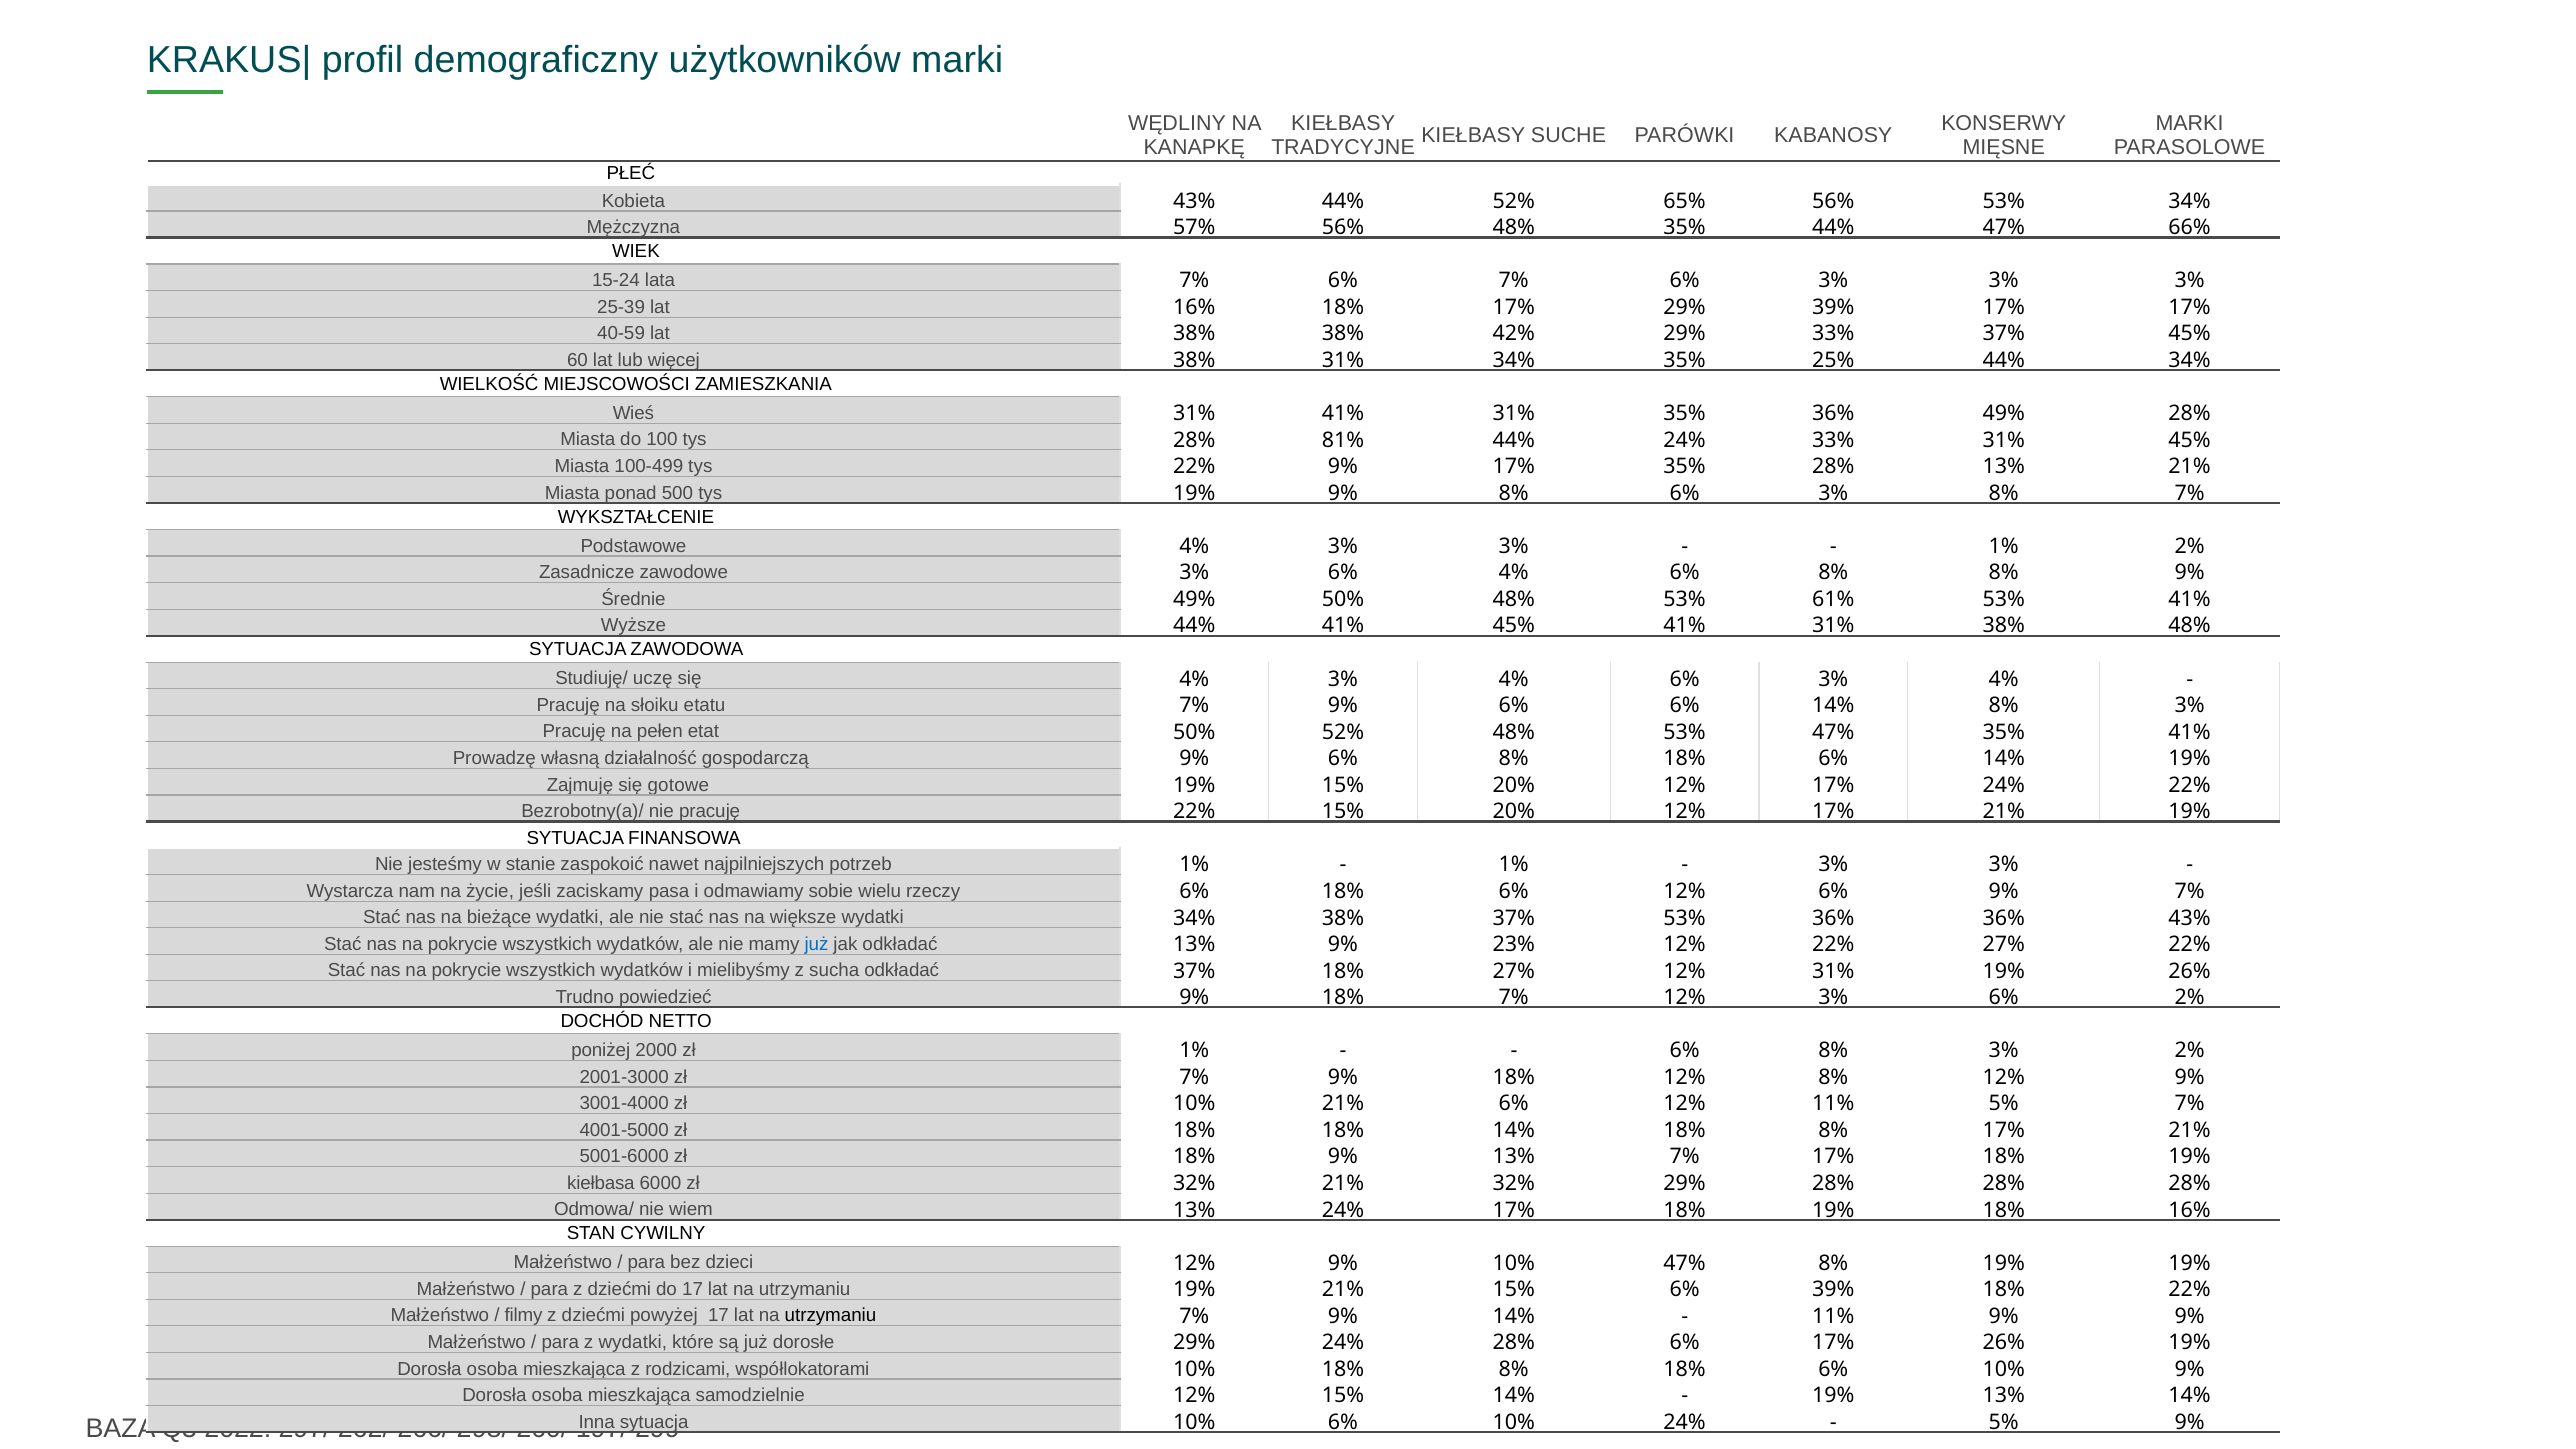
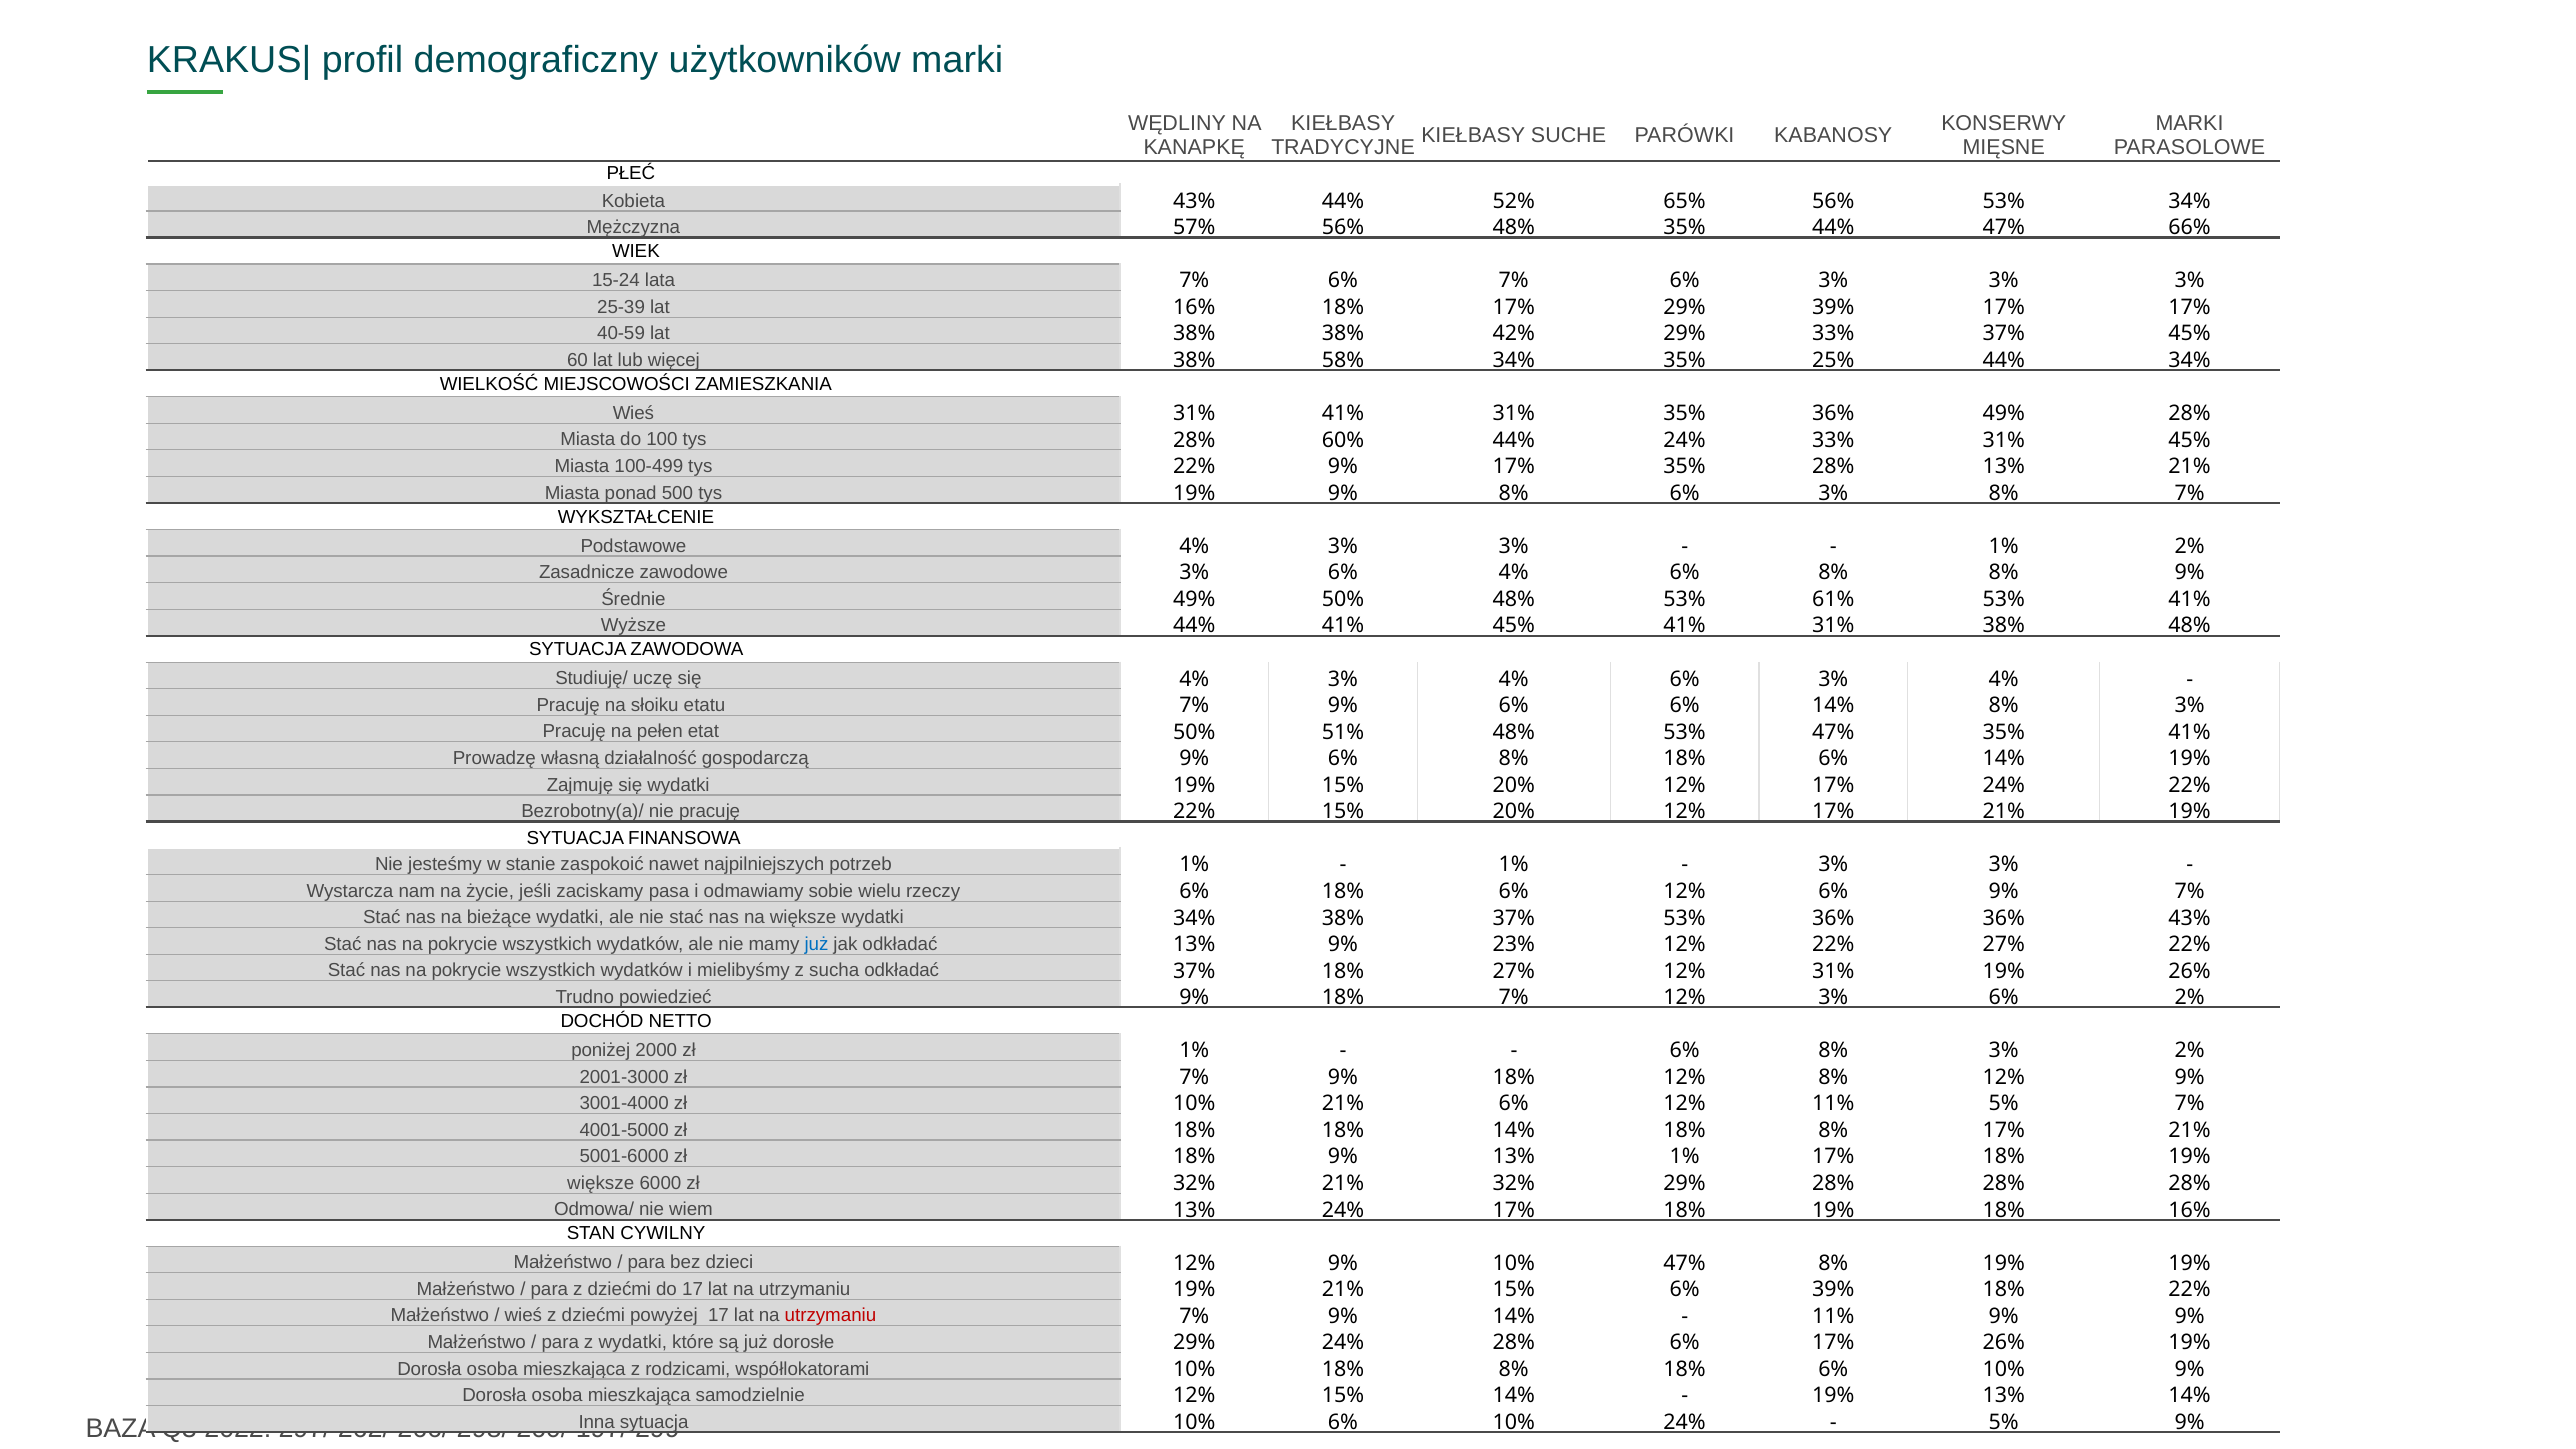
38% 31%: 31% -> 58% (1343, 360)
81%: 81% -> 60% (1343, 440)
50% 52%: 52% -> 51% (1343, 732)
się gotowe: gotowe -> wydatki (678, 785)
13% 7%: 7% -> 1% (1685, 1157)
kiełbasa: kiełbasa -> większe (601, 1183)
filmy: filmy -> wieś (523, 1316)
utrzymaniu colour: black -> red (830, 1316)
